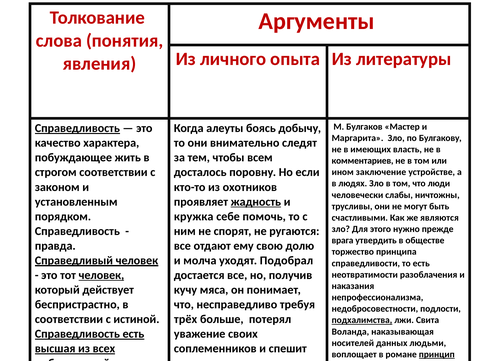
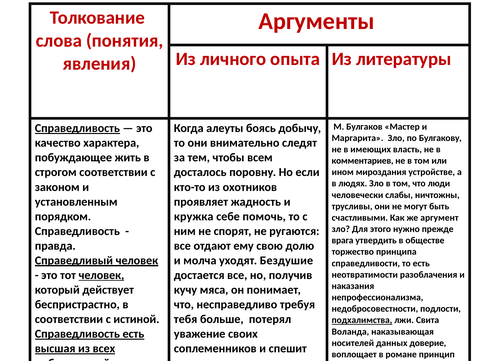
заключение: заключение -> мироздания (381, 172)
жадность underline: present -> none (256, 202)
являются: являются -> аргумент (439, 218)
Подобрал: Подобрал -> Бездушие (286, 260)
трёх: трёх -> тебя (186, 319)
людьми: людьми -> доверие (428, 343)
принцип underline: present -> none (437, 354)
